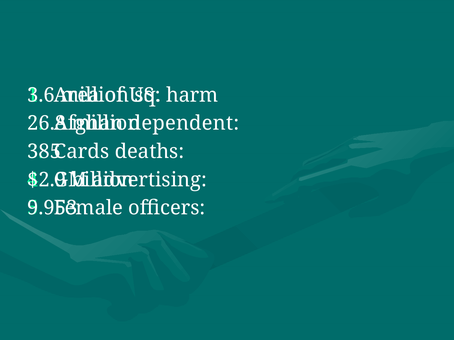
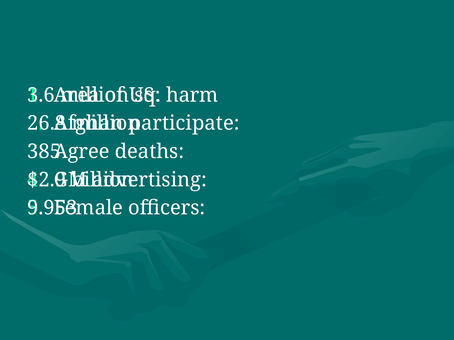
dependent: dependent -> participate (184, 123)
Cards: Cards -> Agree (82, 152)
